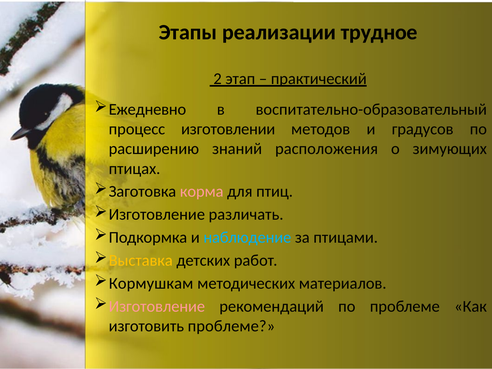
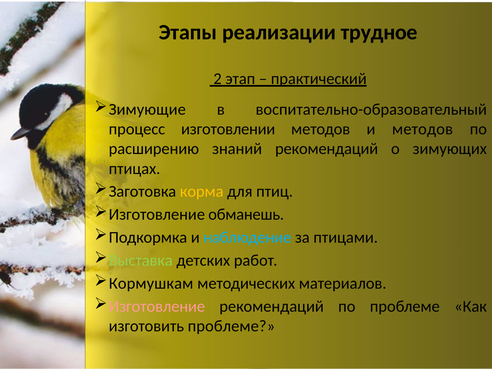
Ежедневно: Ежедневно -> Зимующие (147, 110)
и градусов: градусов -> методов (423, 129)
знаний расположения: расположения -> рекомендаций (327, 149)
корма colour: pink -> yellow (202, 192)
различать: различать -> обманешь (246, 214)
Выставка colour: yellow -> light green (141, 260)
